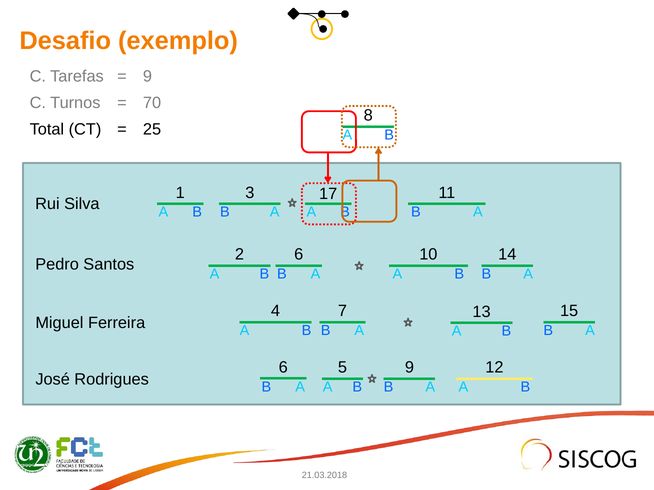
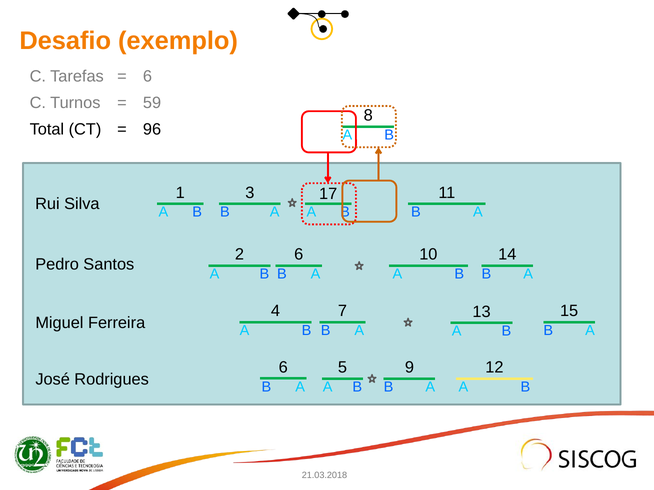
9: 9 -> 6 (147, 76)
70: 70 -> 59 (152, 103)
25: 25 -> 96 (152, 129)
